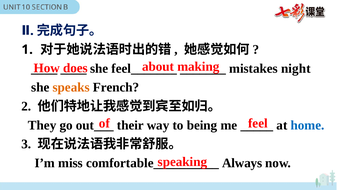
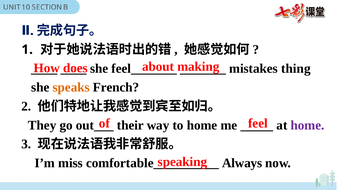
night: night -> thing (296, 68)
to being: being -> home (202, 125)
home colour: blue -> purple (308, 125)
